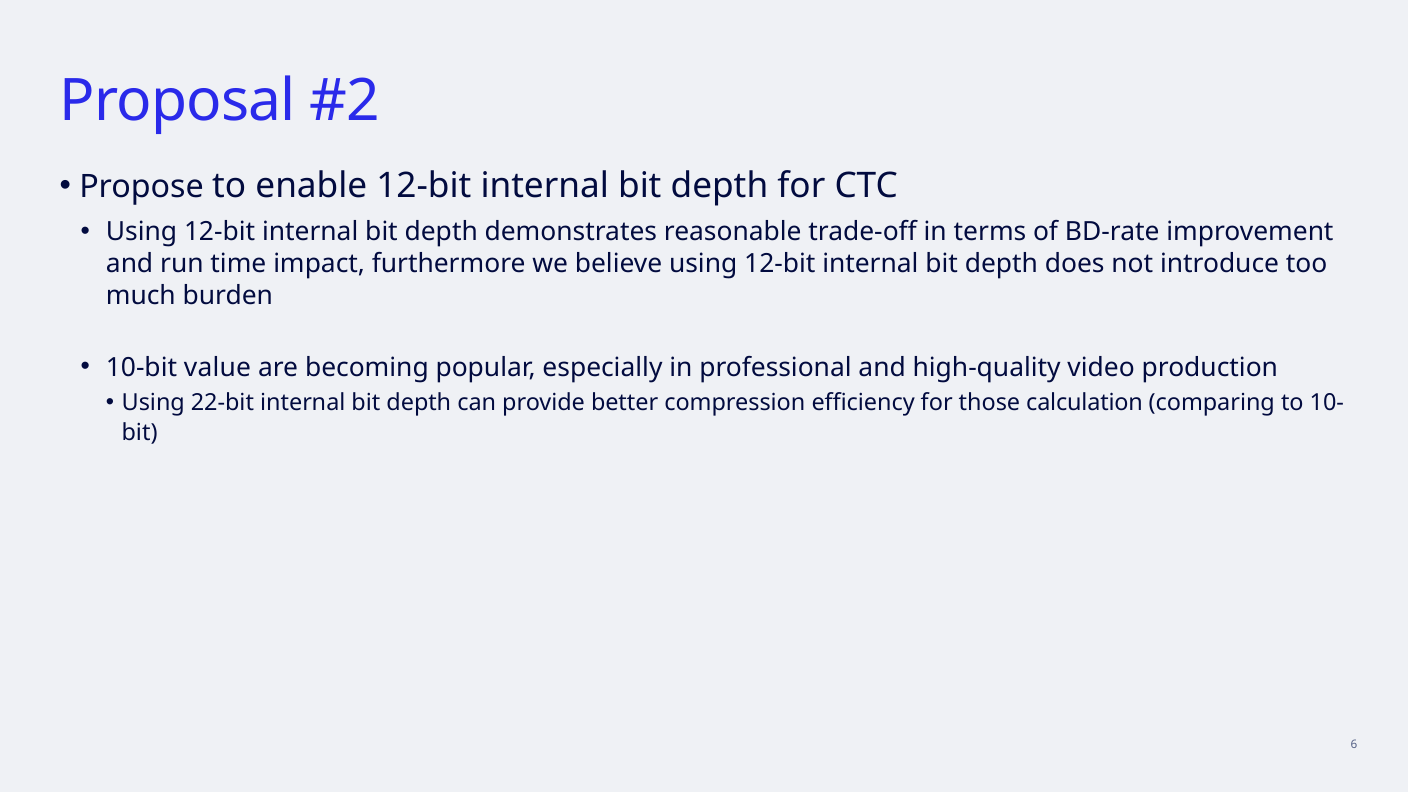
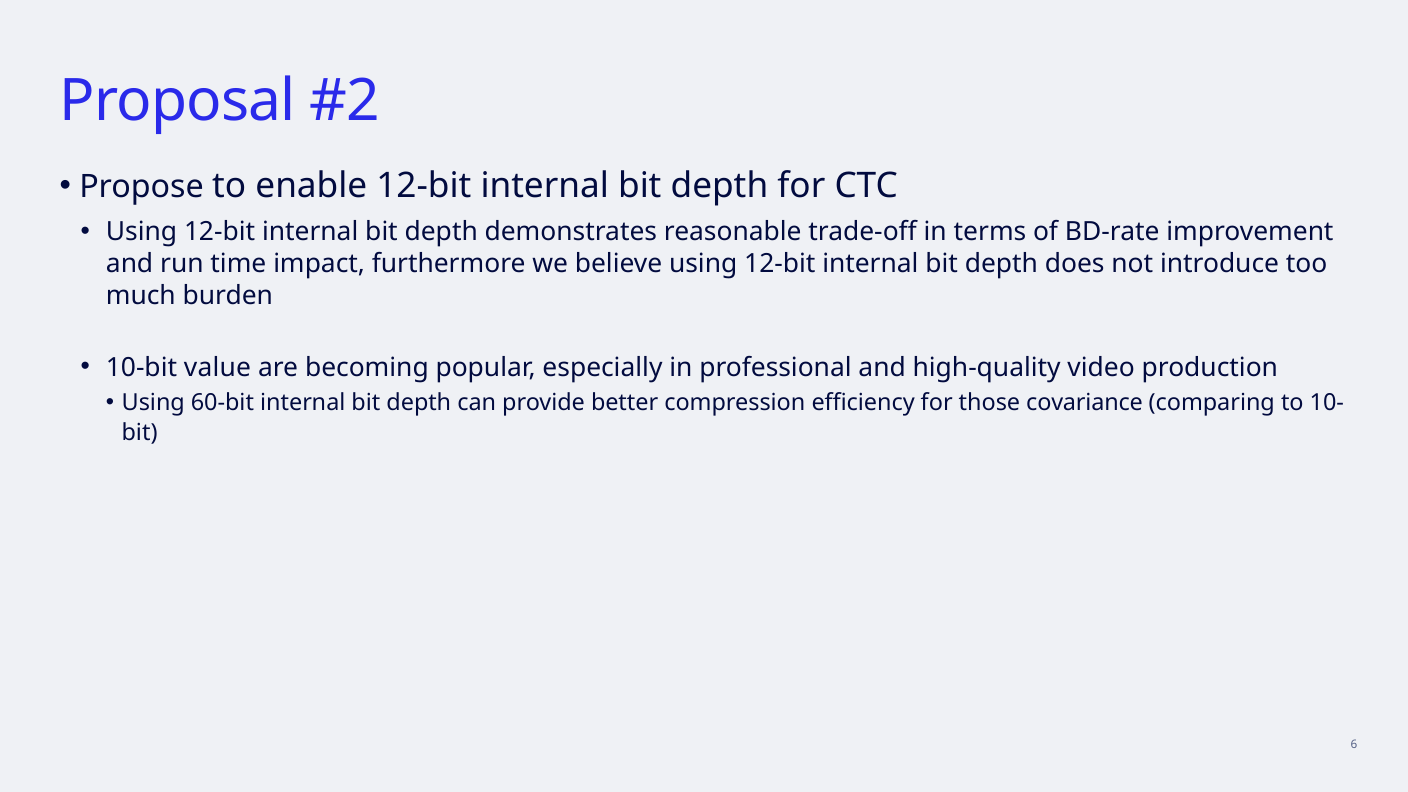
22-bit: 22-bit -> 60-bit (222, 403)
calculation: calculation -> covariance (1085, 403)
